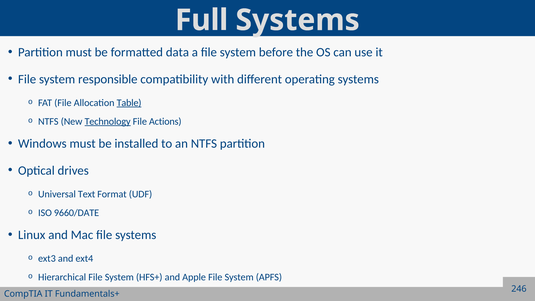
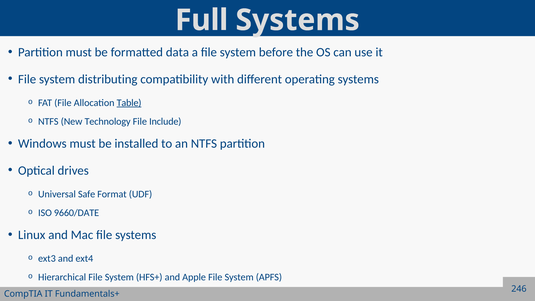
responsible: responsible -> distributing (108, 79)
Technology underline: present -> none (108, 121)
Actions: Actions -> Include (165, 121)
Text: Text -> Safe (87, 194)
